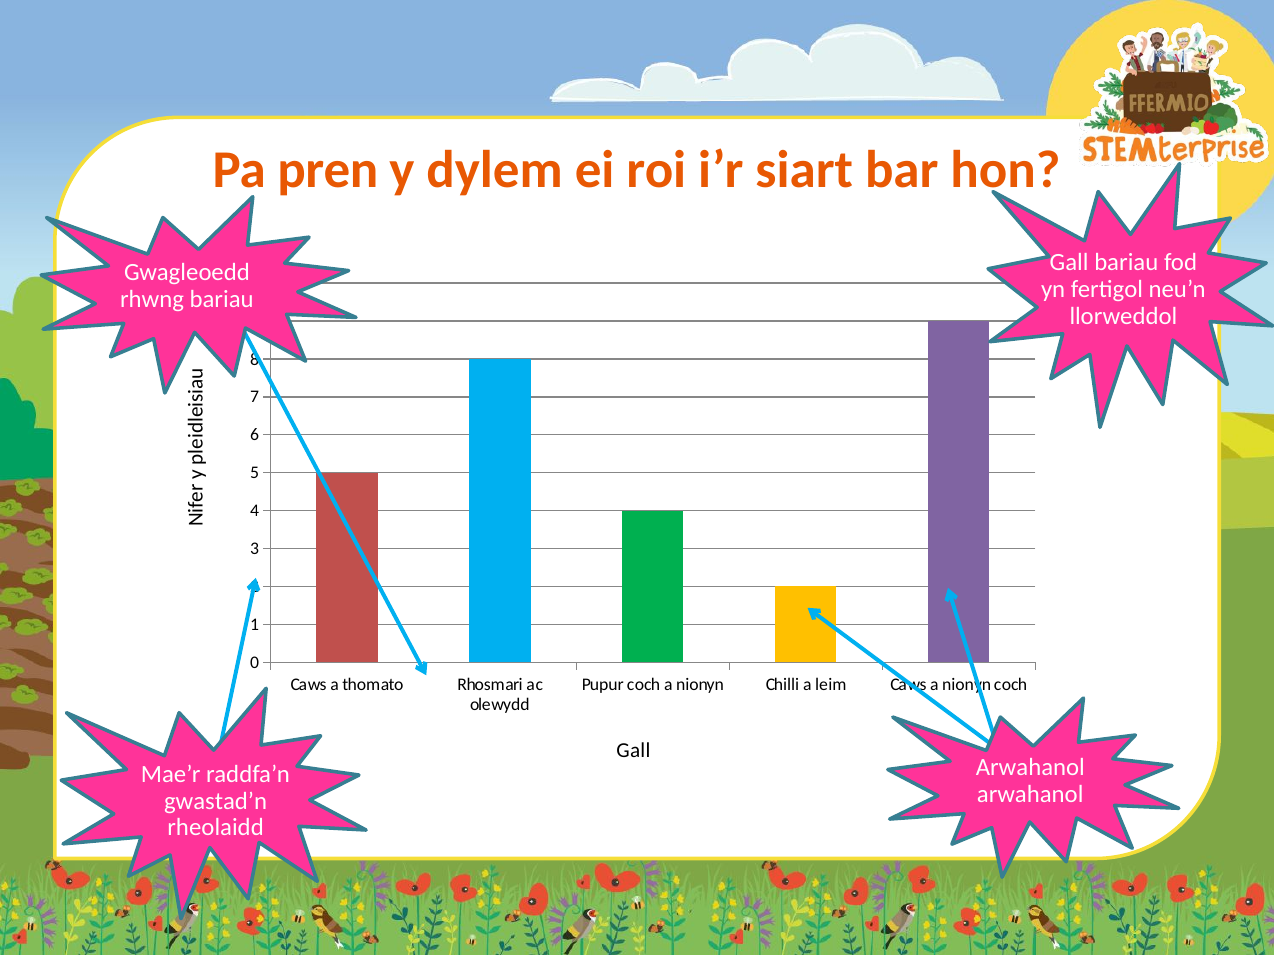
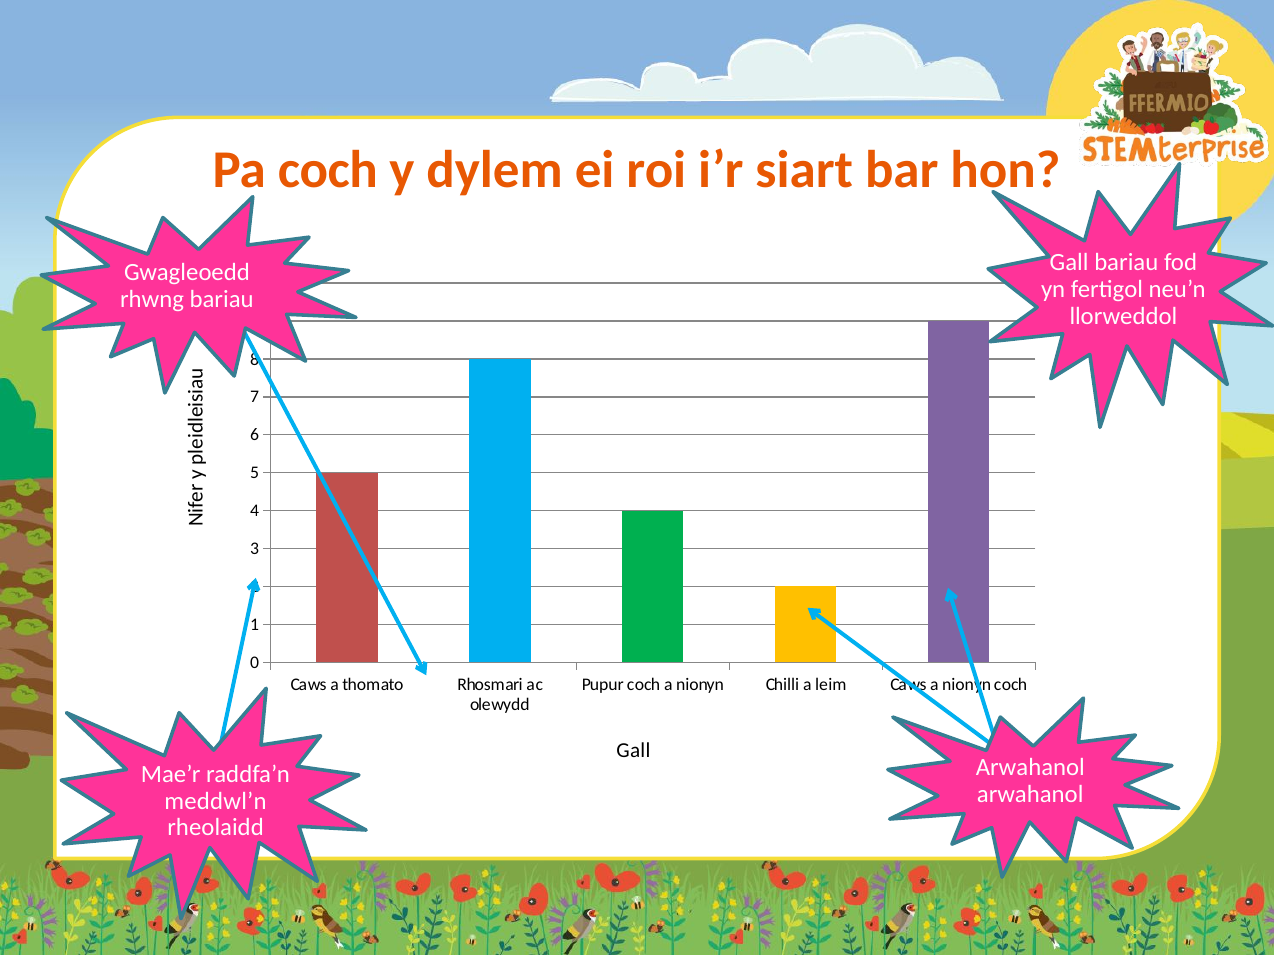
Pa pren: pren -> coch (328, 170)
gwastad’n: gwastad’n -> meddwl’n (215, 801)
